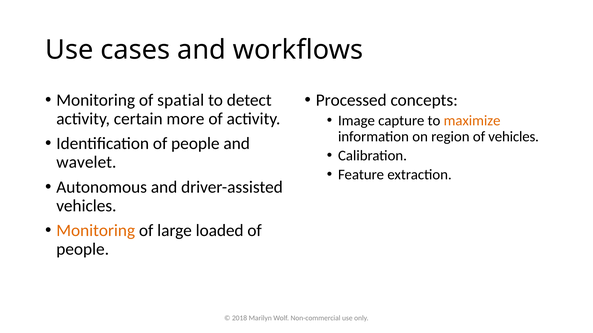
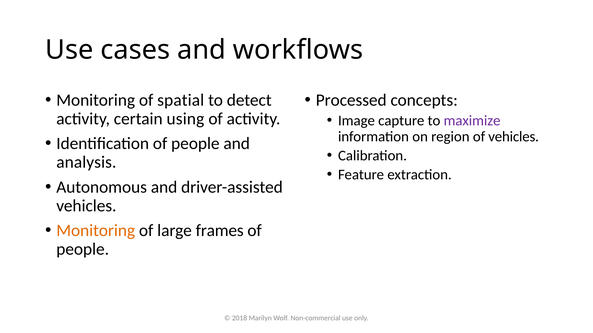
more: more -> using (185, 119)
maximize colour: orange -> purple (472, 121)
wavelet: wavelet -> analysis (86, 162)
loaded: loaded -> frames (220, 231)
